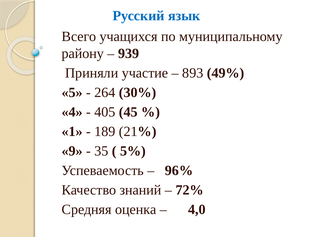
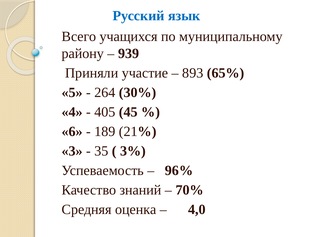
49%: 49% -> 65% (226, 73)
1: 1 -> 6 (72, 131)
9: 9 -> 3 (72, 151)
5%: 5% -> 3% (133, 151)
72%: 72% -> 70% (190, 190)
